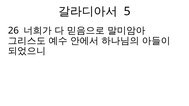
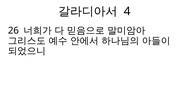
5: 5 -> 4 (127, 11)
